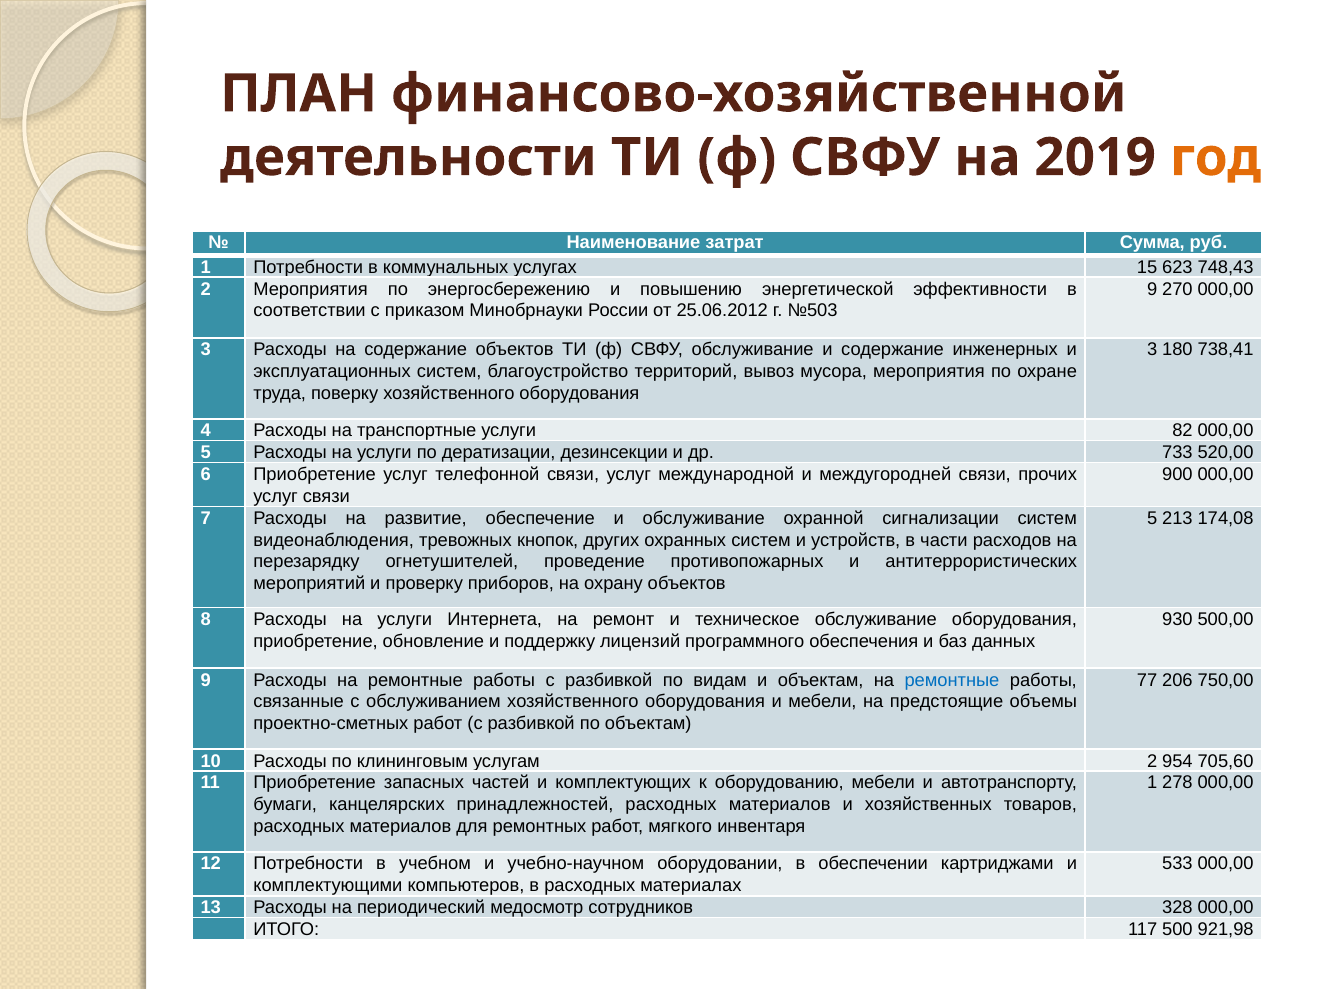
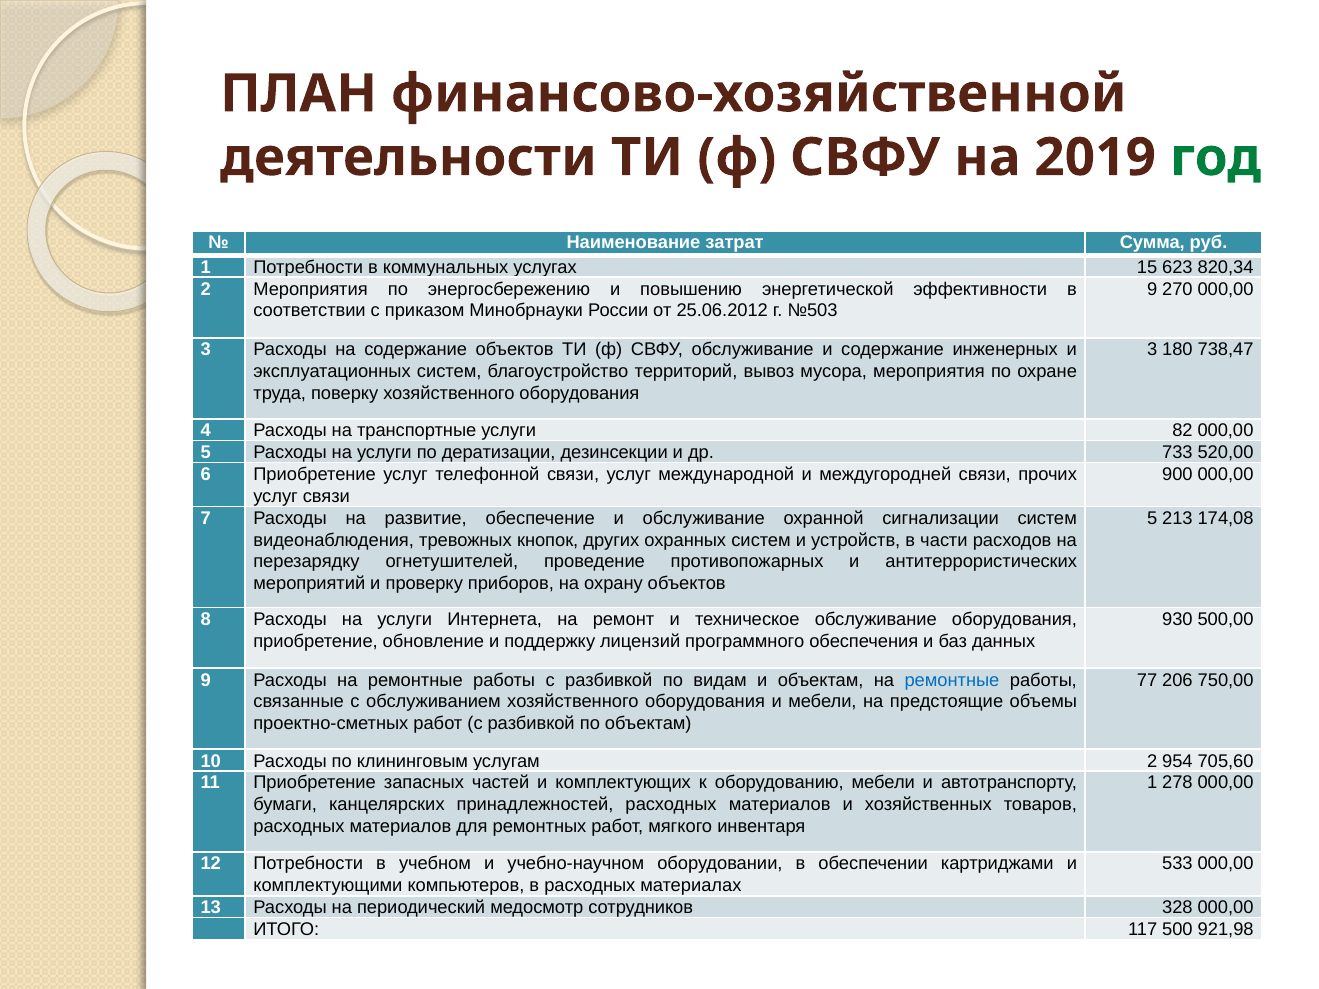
год colour: orange -> green (1216, 158)
748,43: 748,43 -> 820,34 (1226, 267)
738,41: 738,41 -> 738,47 (1226, 350)
